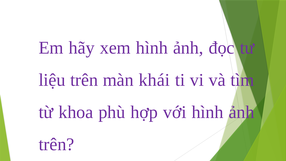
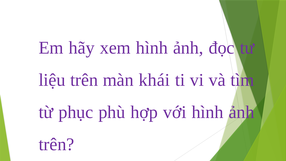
khoa: khoa -> phục (76, 112)
